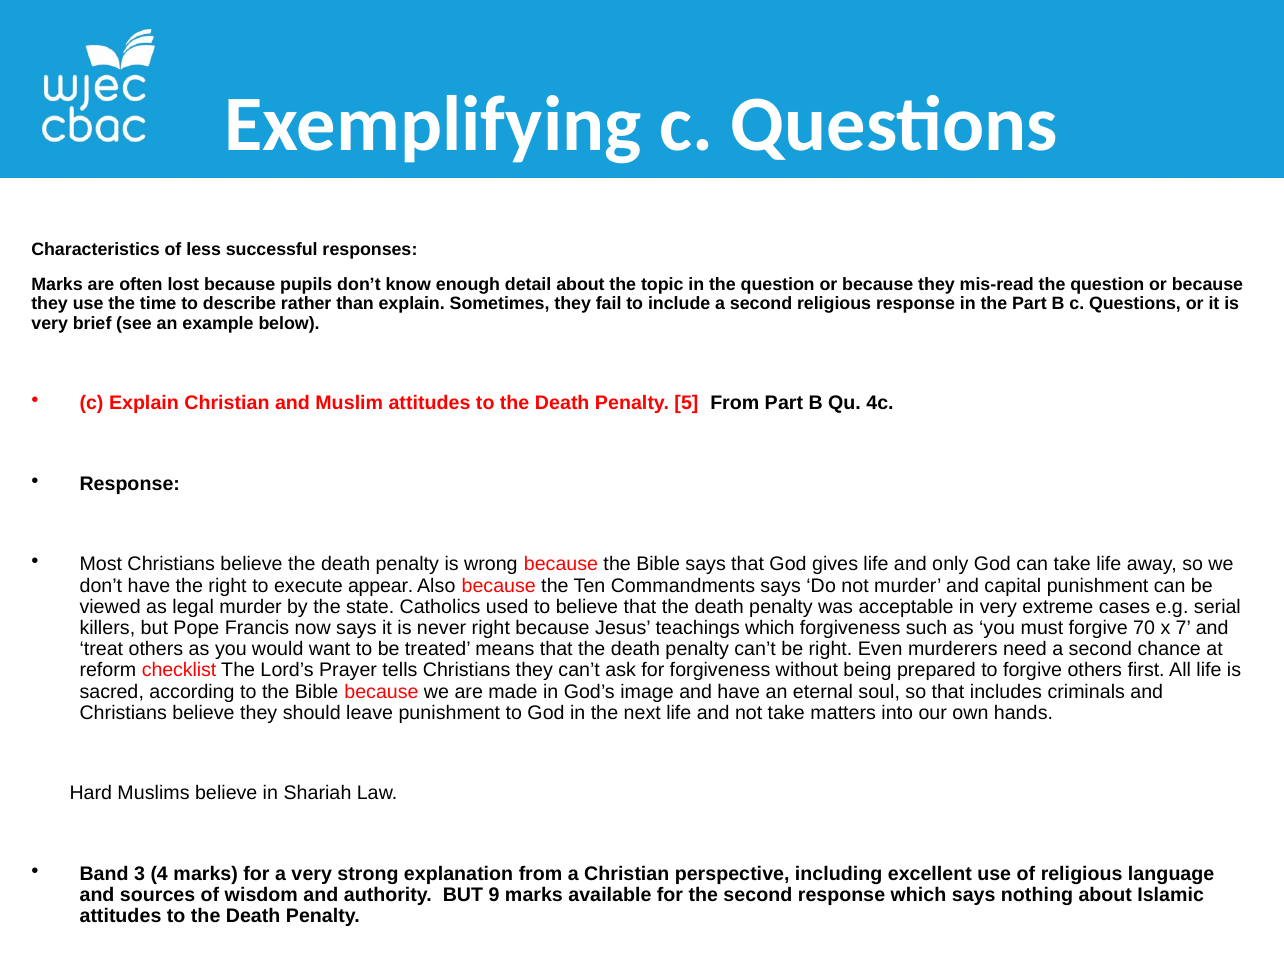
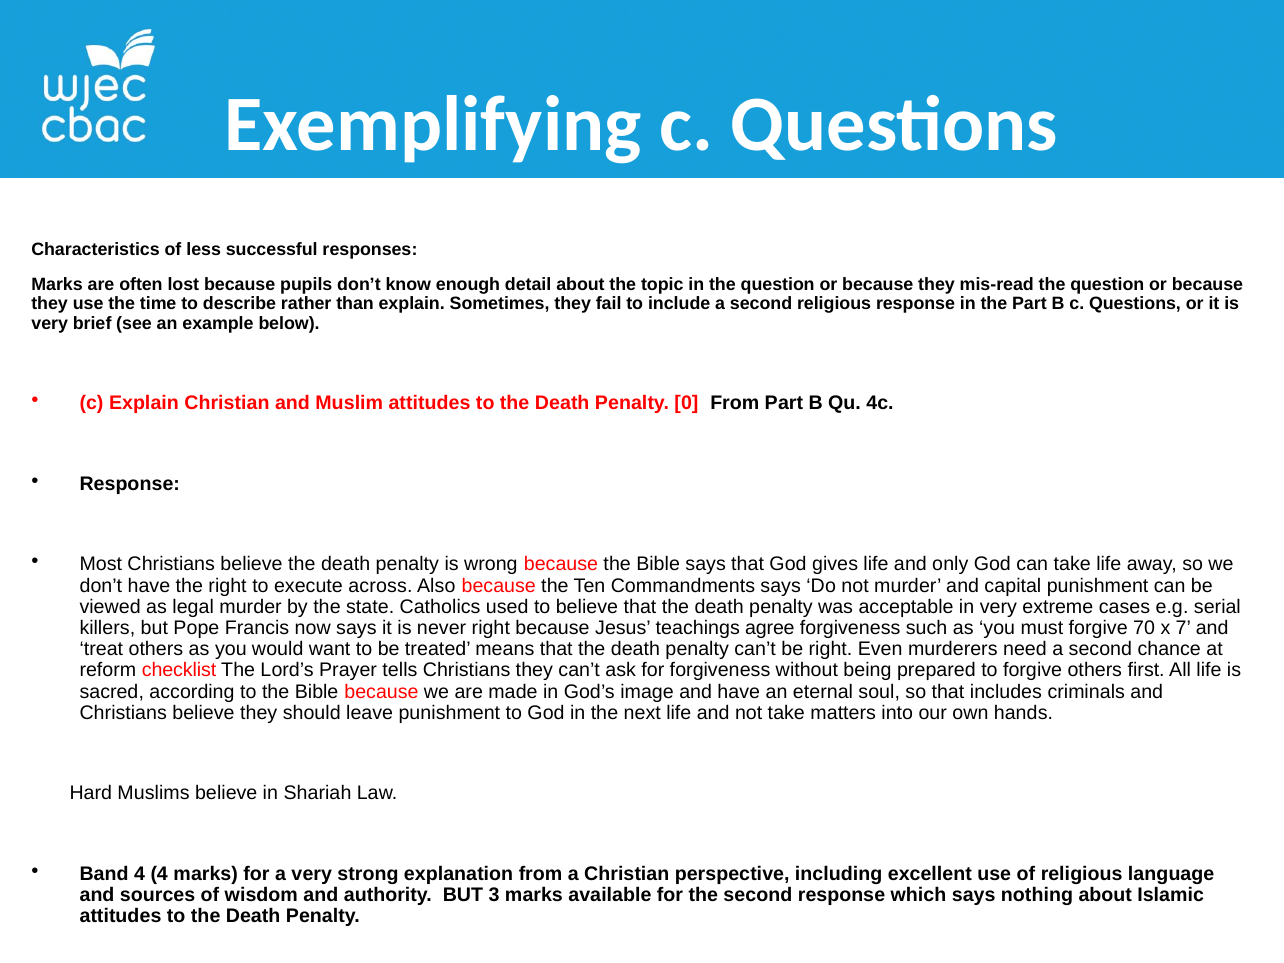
5: 5 -> 0 (686, 403)
appear: appear -> across (381, 586)
teachings which: which -> agree (770, 628)
Band 3: 3 -> 4 (140, 874)
9: 9 -> 3 (494, 895)
